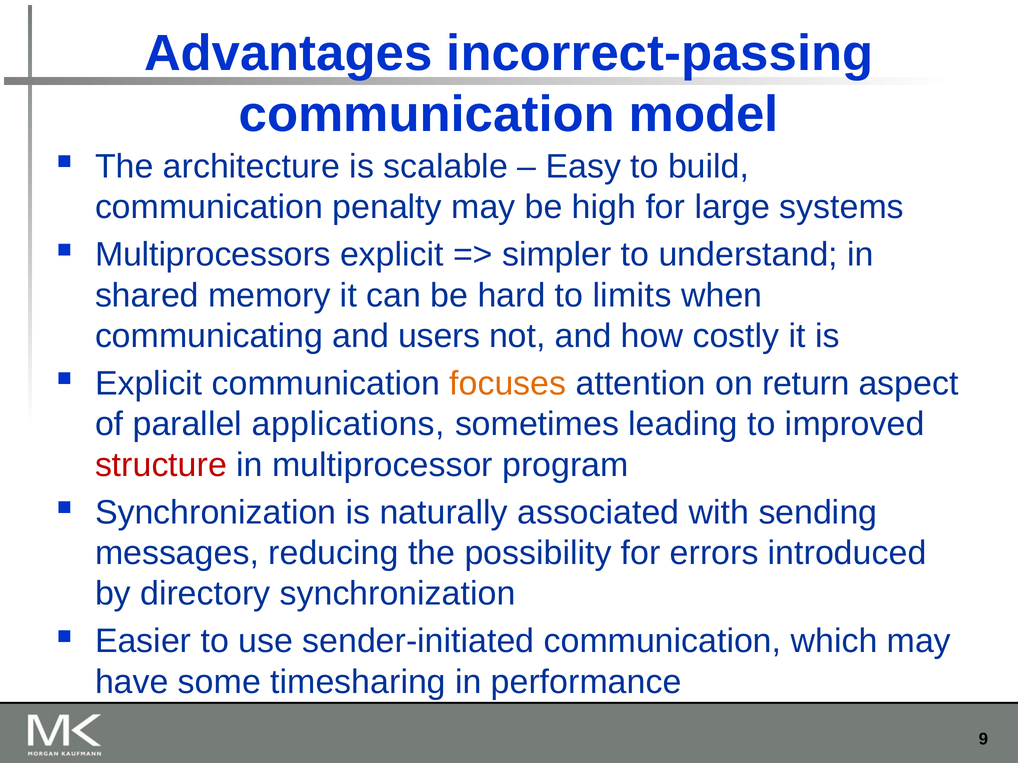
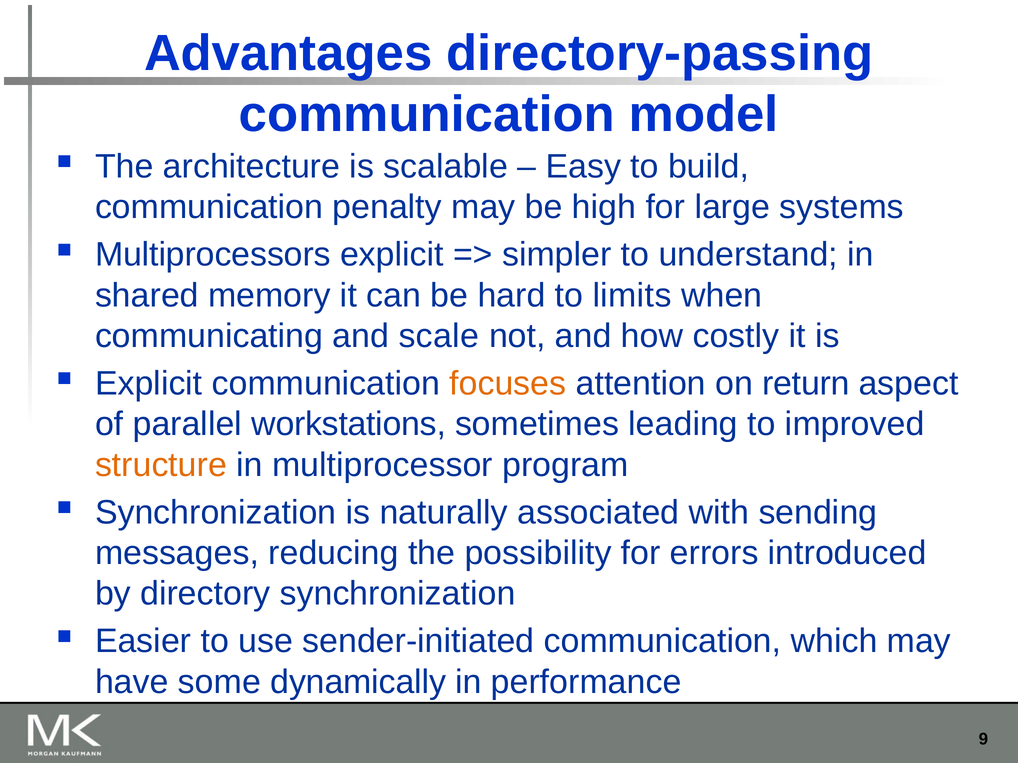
incorrect-passing: incorrect-passing -> directory-passing (660, 53)
users: users -> scale (439, 336)
applications: applications -> workstations (349, 424)
structure colour: red -> orange (161, 465)
timesharing: timesharing -> dynamically (358, 682)
